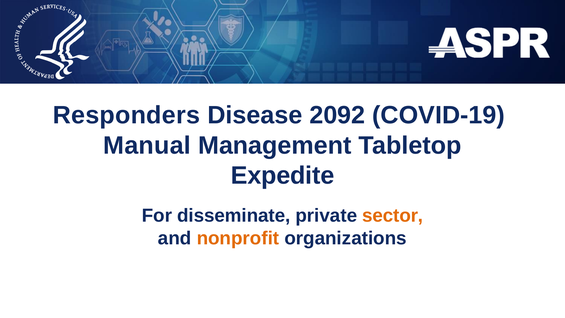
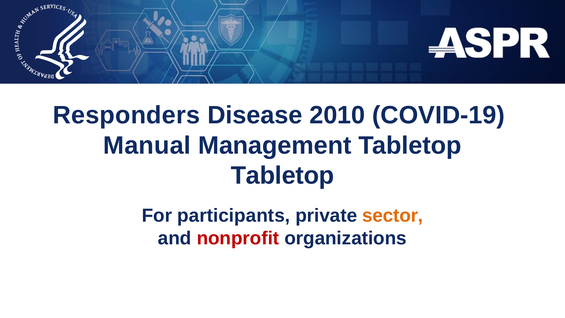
2092: 2092 -> 2010 (337, 115)
Expedite: Expedite -> Tabletop (283, 176)
disseminate: disseminate -> participants (234, 216)
nonprofit colour: orange -> red (238, 238)
